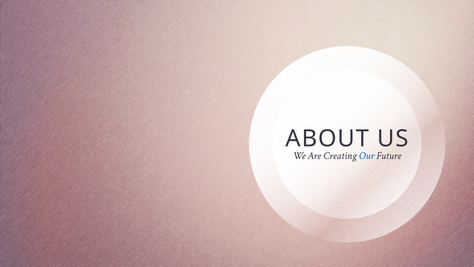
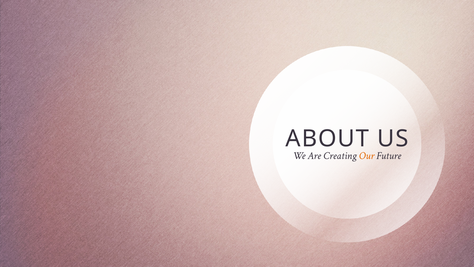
Our colour: blue -> orange (367, 155)
